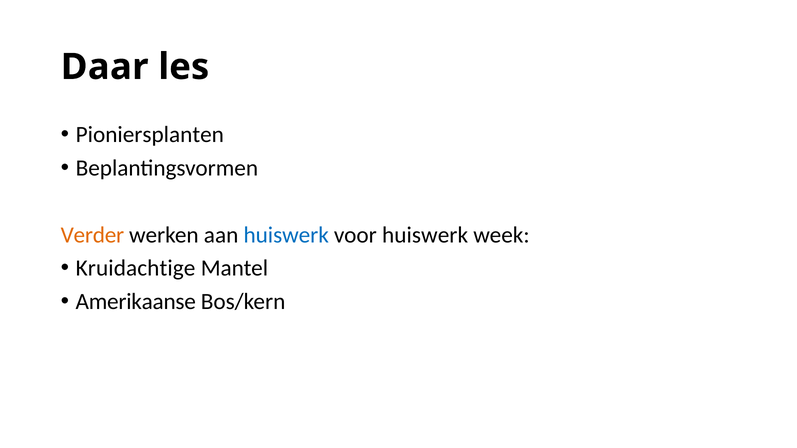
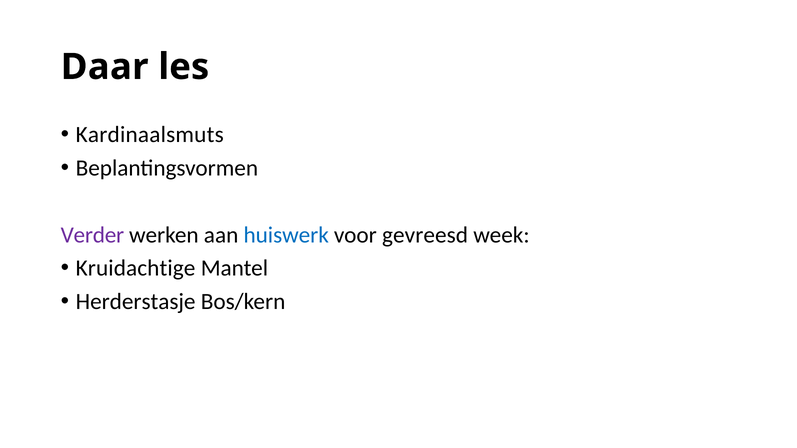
Pioniersplanten: Pioniersplanten -> Kardinaalsmuts (150, 135)
Verder colour: orange -> purple (92, 235)
voor huiswerk: huiswerk -> gevreesd (425, 235)
Amerikaanse: Amerikaanse -> Herderstasje (136, 302)
